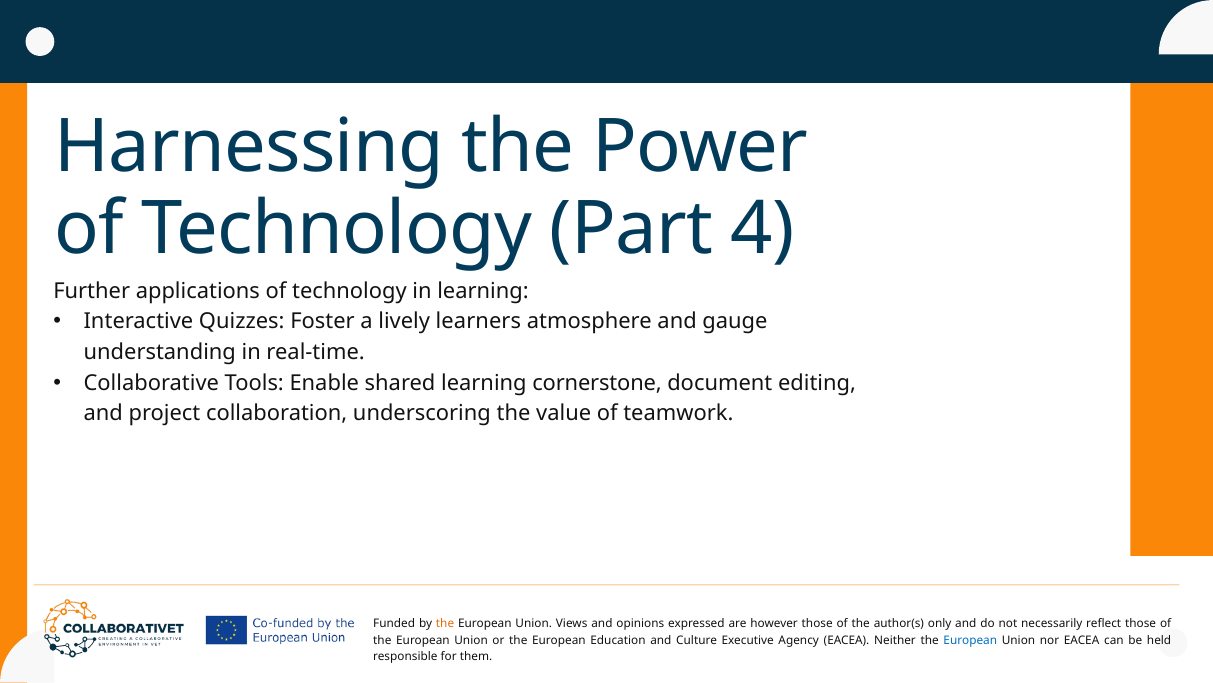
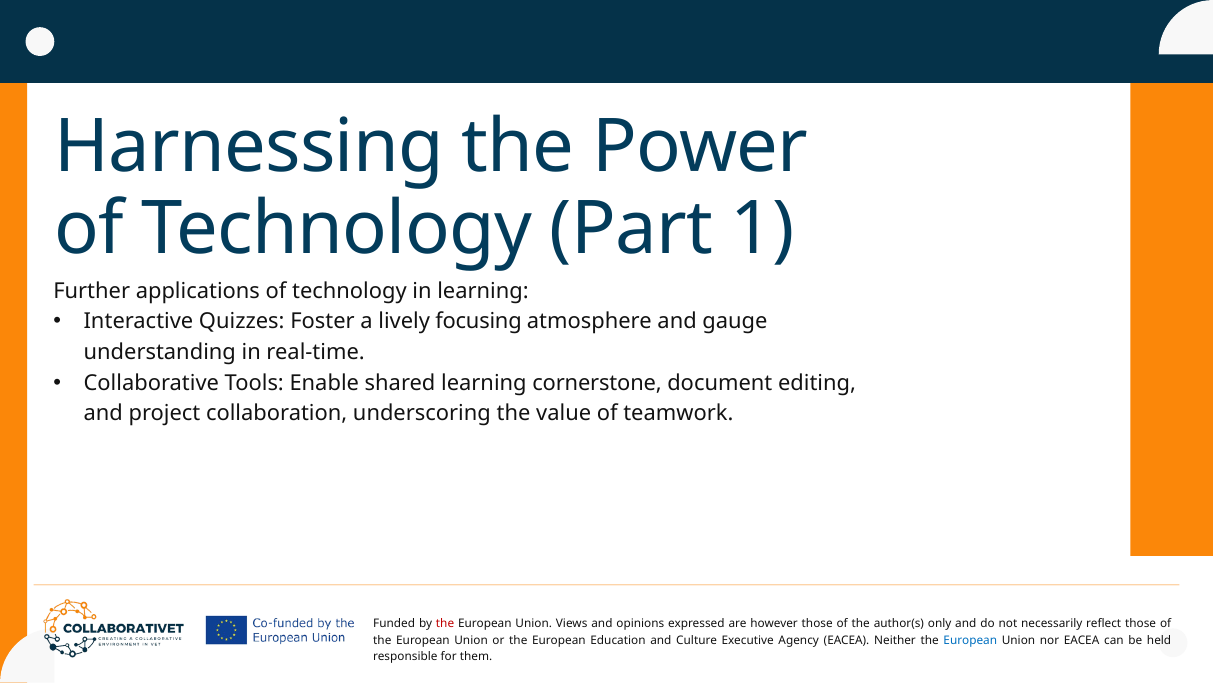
4: 4 -> 1 (763, 229)
learners: learners -> focusing (479, 321)
the colour: orange -> red (445, 623)
